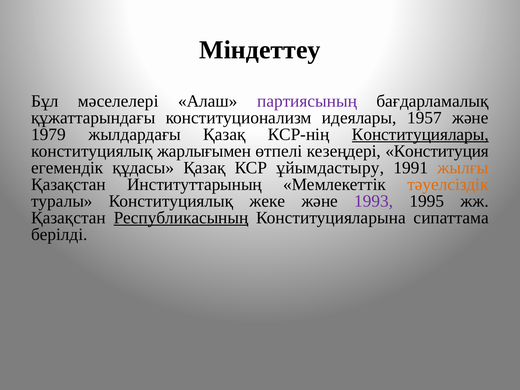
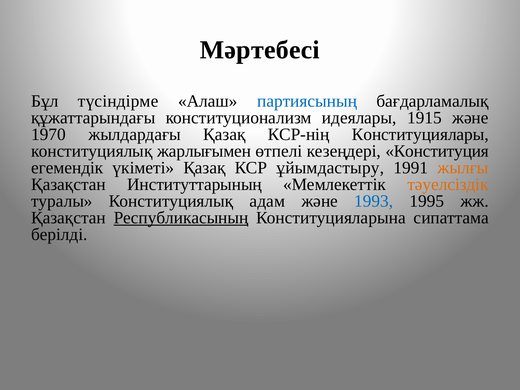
Міндеттеу: Міндеттеу -> Мәртебесі (260, 50)
мәселелері: мәселелері -> түсіндірме (118, 101)
партиясының colour: purple -> blue (307, 101)
1957: 1957 -> 1915 (424, 118)
1979: 1979 -> 1970 (49, 134)
Конституциялары underline: present -> none (420, 134)
құдасы: құдасы -> үкіметі (143, 168)
жеке: жеке -> адам (267, 201)
1993 colour: purple -> blue (374, 201)
